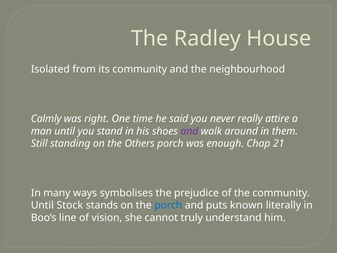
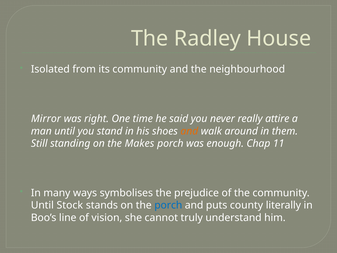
Calmly: Calmly -> Mirror (46, 119)
and colour: purple -> orange (189, 131)
Others: Others -> Makes (140, 143)
21: 21 -> 11 (279, 143)
known: known -> county (246, 205)
